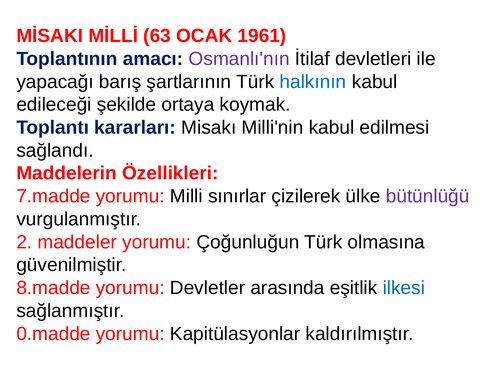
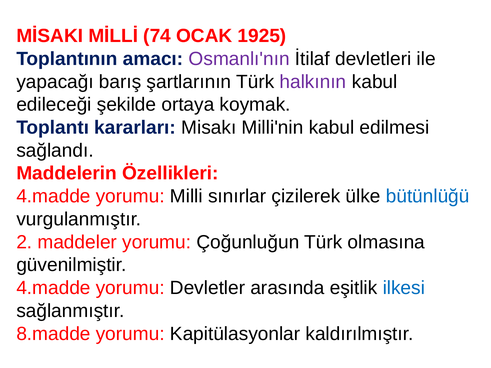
63: 63 -> 74 (157, 36)
1961: 1961 -> 1925 (262, 36)
halkının colour: blue -> purple (313, 82)
7.madde: 7.madde -> 4.madde (53, 196)
bütünlüğü colour: purple -> blue (428, 196)
8.madde: 8.madde -> 4.madde (53, 288)
0.madde: 0.madde -> 8.madde (53, 334)
